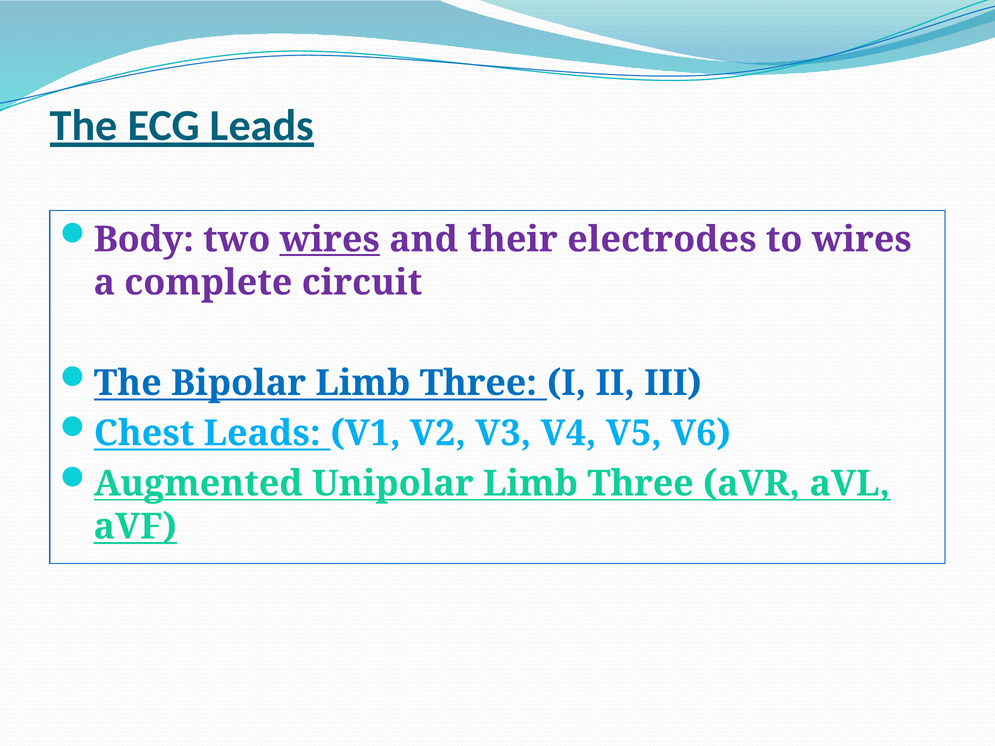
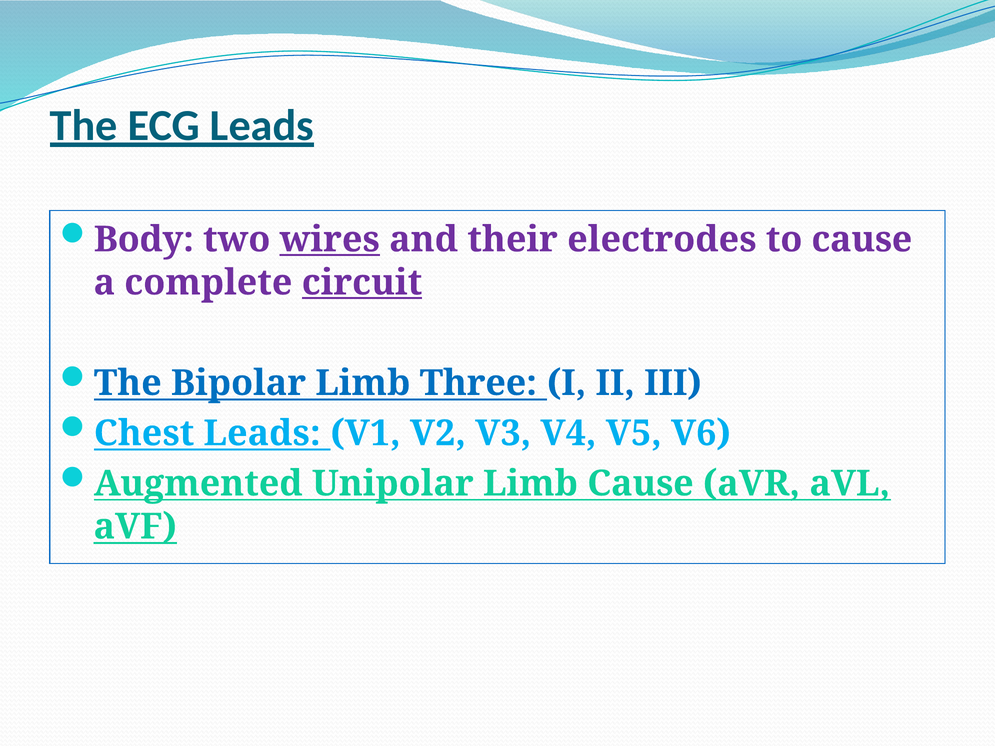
to wires: wires -> cause (862, 240)
circuit underline: none -> present (362, 283)
Unipolar Limb Three: Three -> Cause (640, 484)
